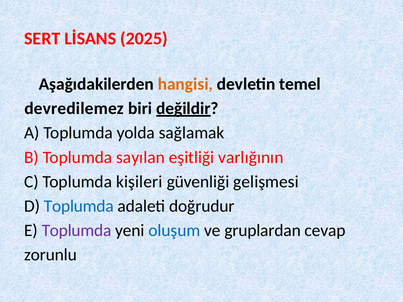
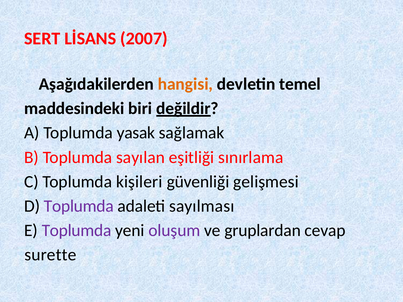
2025: 2025 -> 2007 (144, 39)
devredilemez: devredilemez -> maddesindeki (74, 109)
yolda: yolda -> yasak (136, 133)
varlığının: varlığının -> sınırlama (251, 157)
Toplumda colour: blue -> purple (79, 206)
doğrudur: doğrudur -> sayılması (202, 206)
oluşum colour: blue -> purple (174, 231)
zorunlu: zorunlu -> surette (50, 255)
